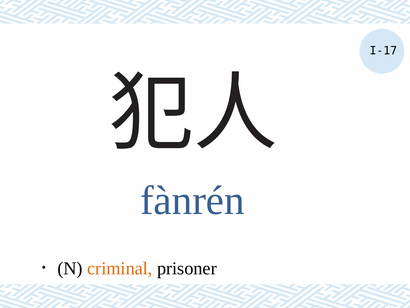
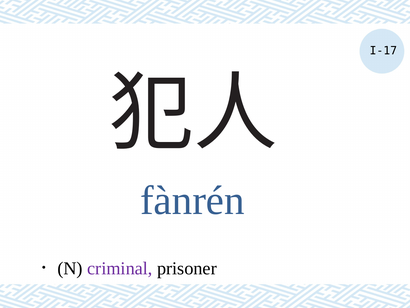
criminal colour: orange -> purple (120, 268)
